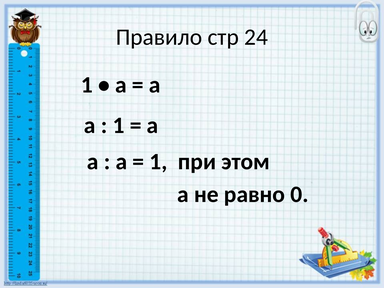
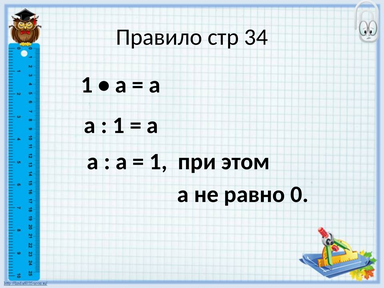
24: 24 -> 34 (256, 37)
